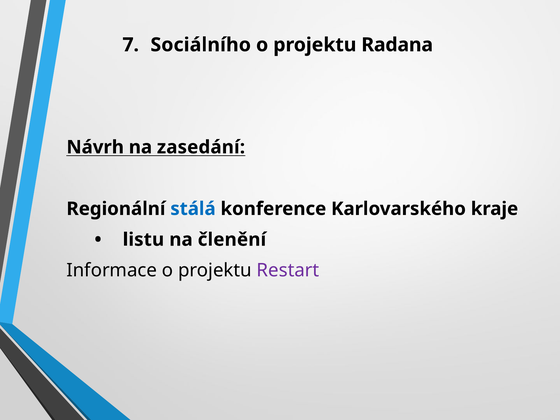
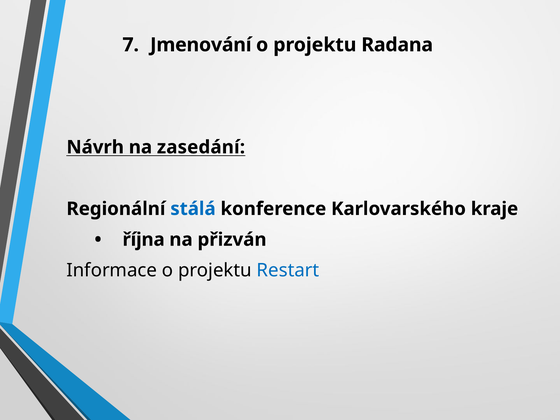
Sociálního: Sociálního -> Jmenování (201, 45)
listu: listu -> října (144, 240)
členění: členění -> přizván (232, 240)
Restart colour: purple -> blue (288, 270)
